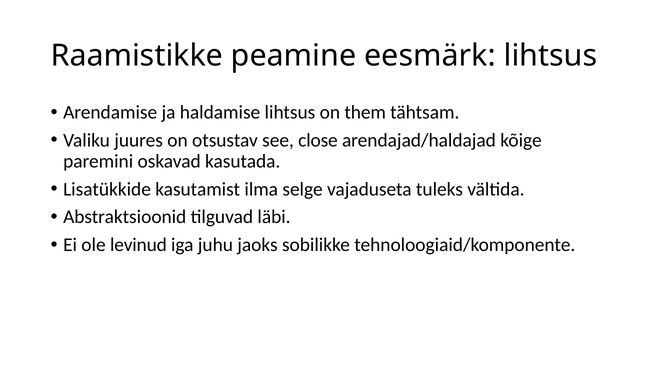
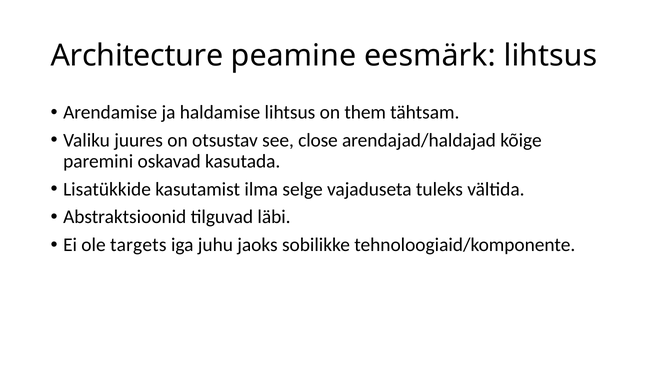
Raamistikke: Raamistikke -> Architecture (137, 56)
levinud: levinud -> targets (138, 245)
